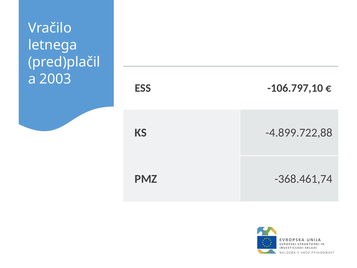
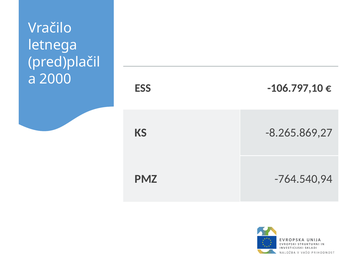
2003: 2003 -> 2000 (55, 79)
-4.899.722,88: -4.899.722,88 -> -8.265.869,27 (299, 133)
-368.461,74: -368.461,74 -> -764.540,94 (303, 179)
